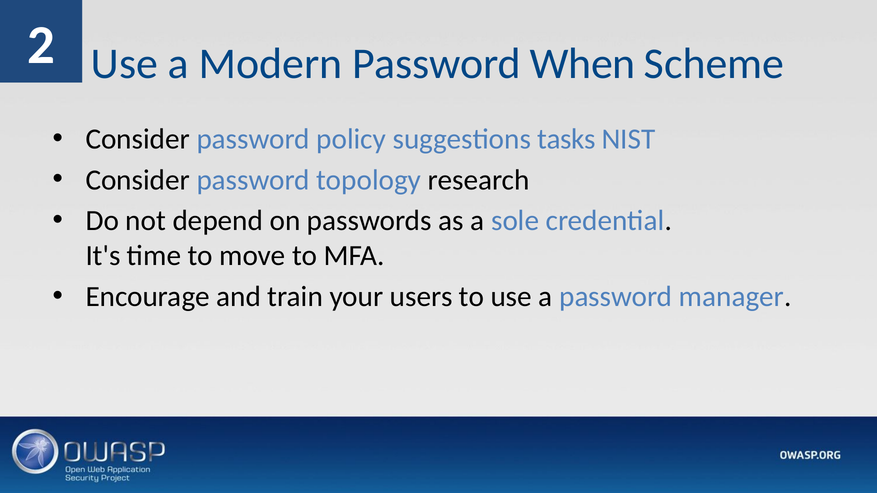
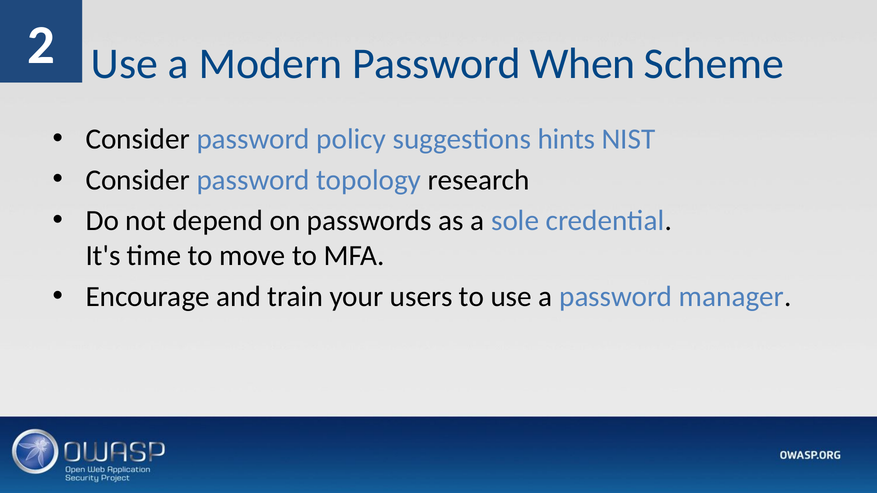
tasks: tasks -> hints (566, 139)
